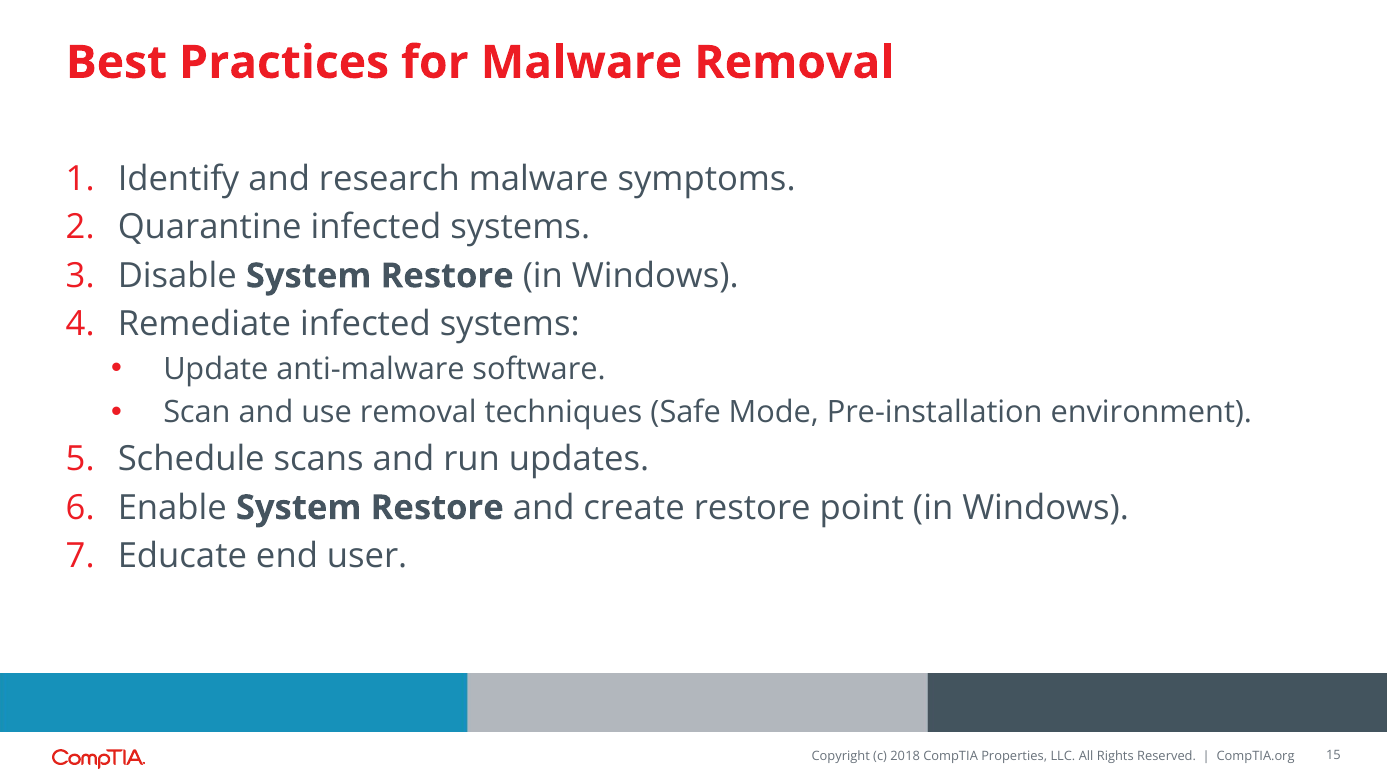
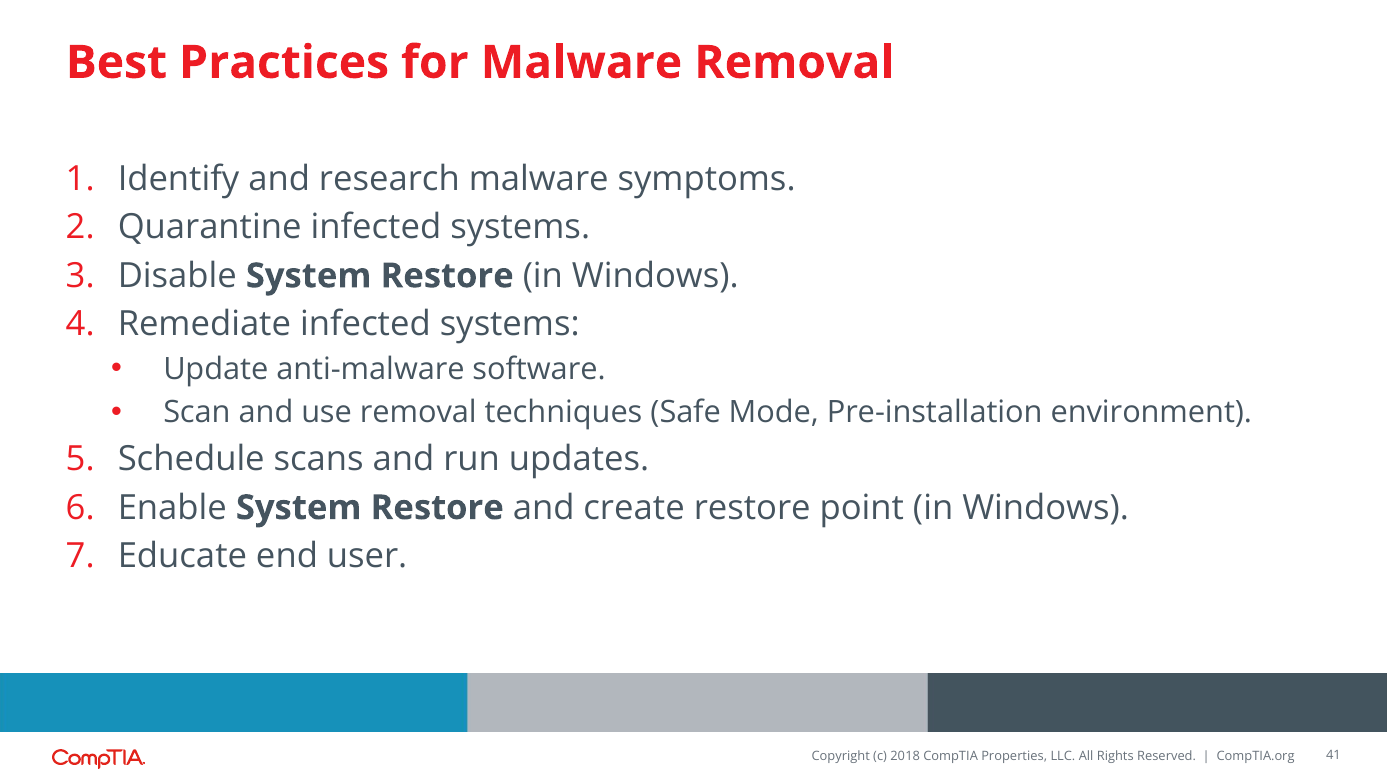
15: 15 -> 41 (1333, 756)
